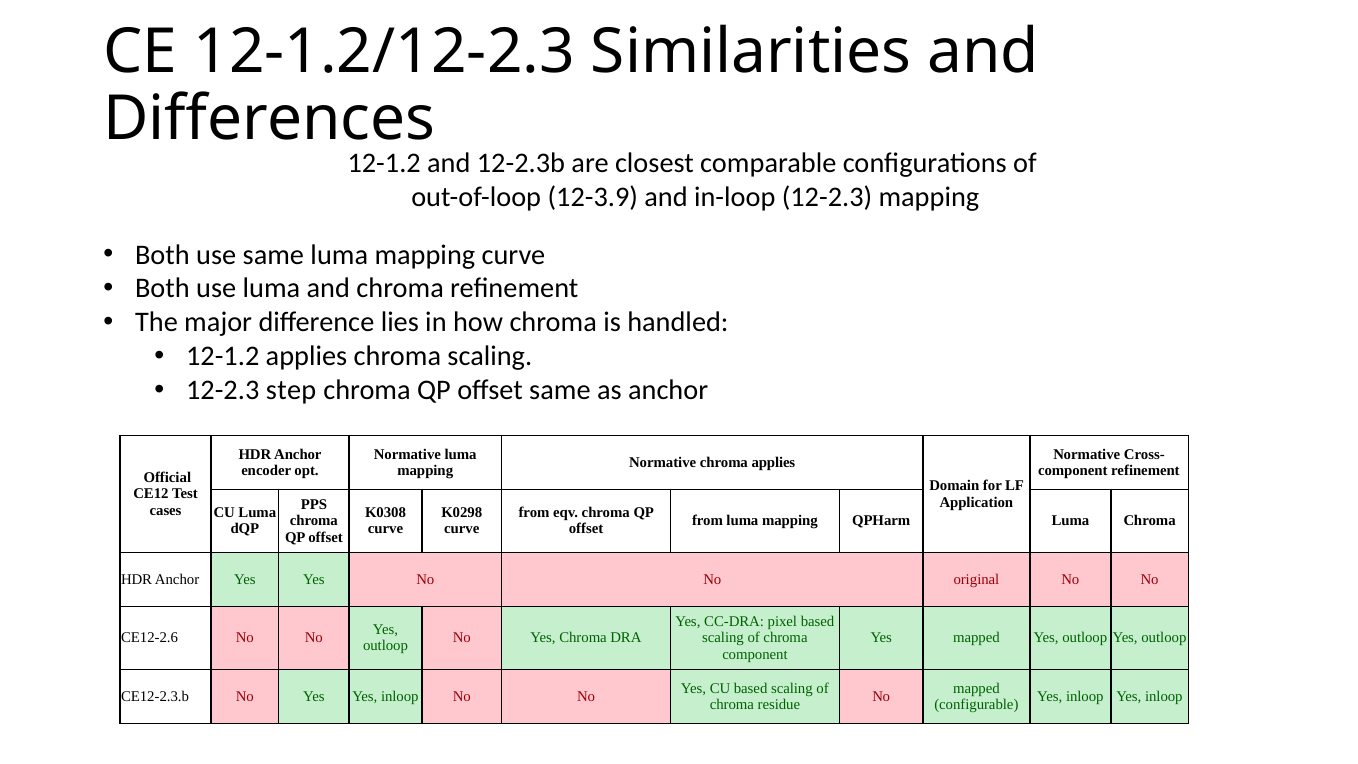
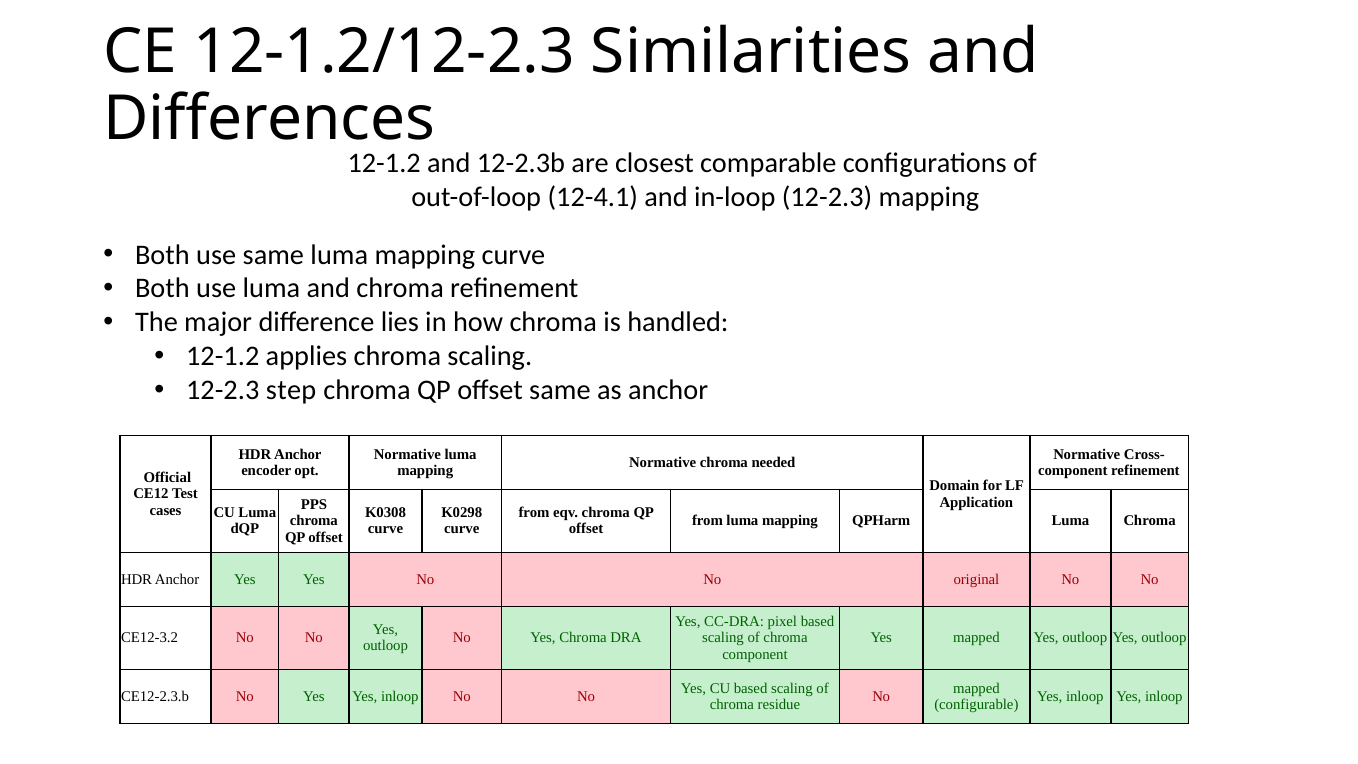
12-3.9: 12-3.9 -> 12-4.1 (593, 197)
chroma applies: applies -> needed (773, 462)
CE12-2.6: CE12-2.6 -> CE12-3.2 (150, 638)
